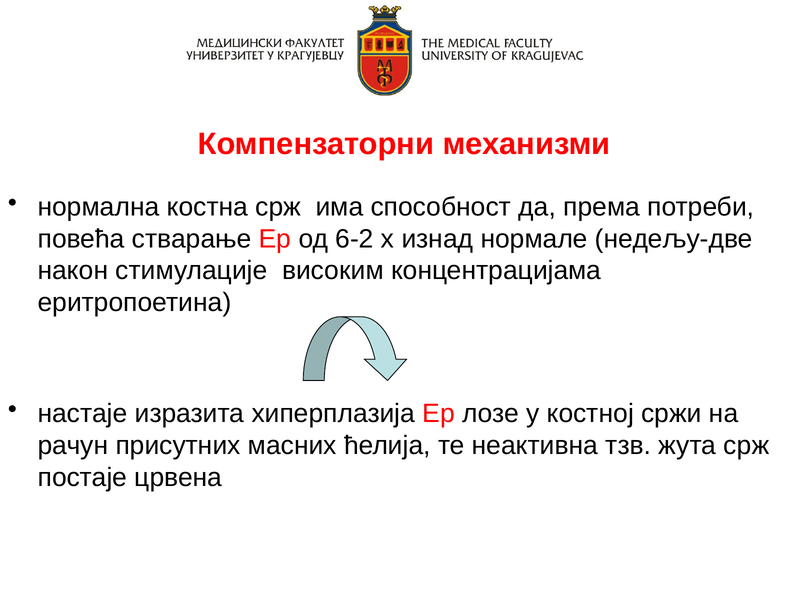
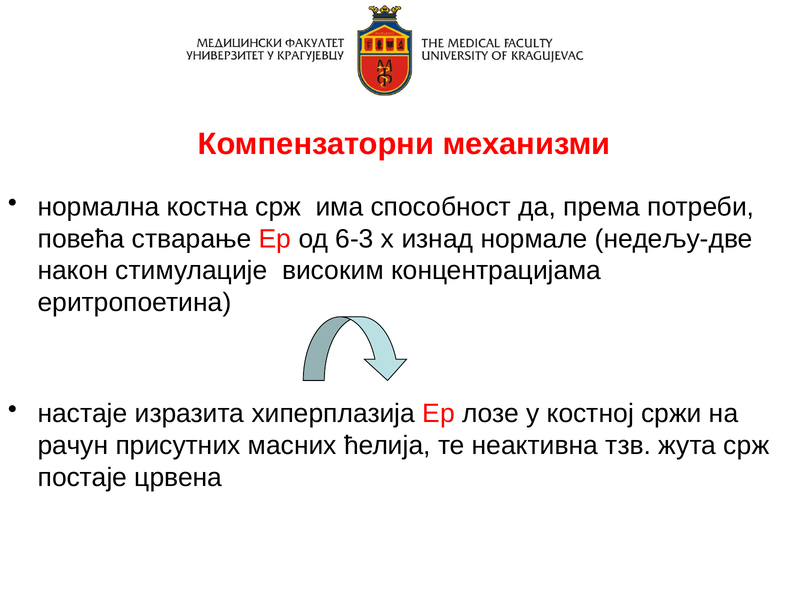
6-2: 6-2 -> 6-3 (355, 239)
